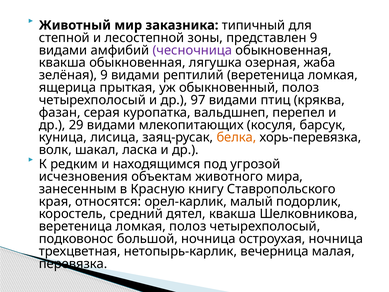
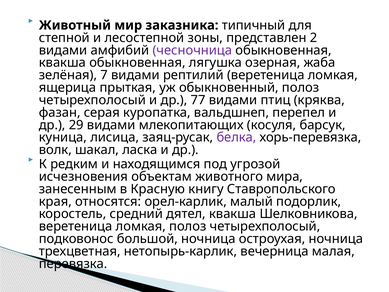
представлен 9: 9 -> 2 (314, 38)
зелёная 9: 9 -> 7 (104, 75)
97: 97 -> 77 (198, 100)
белка colour: orange -> purple (236, 137)
